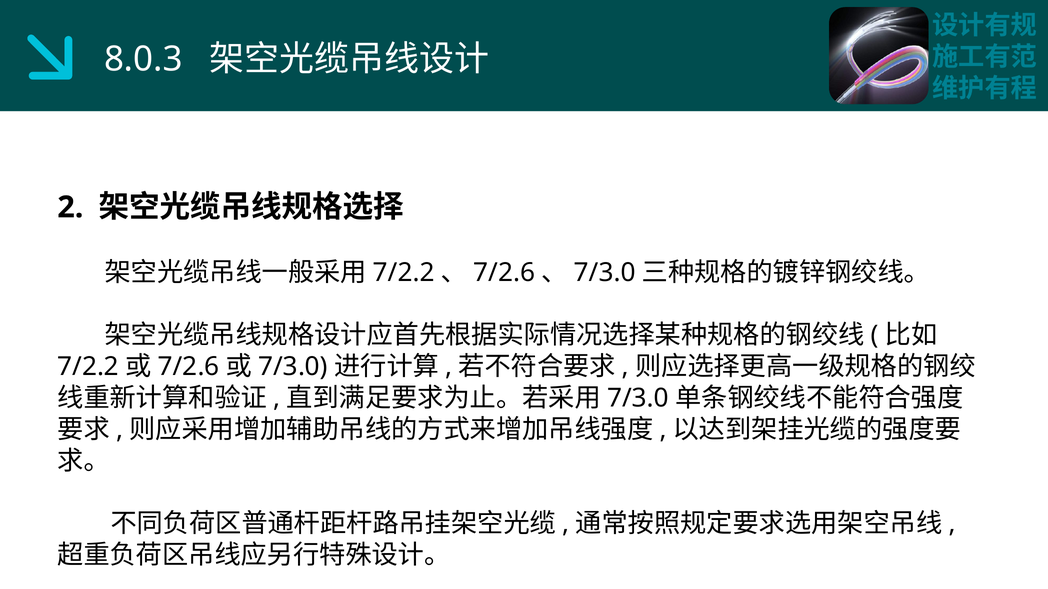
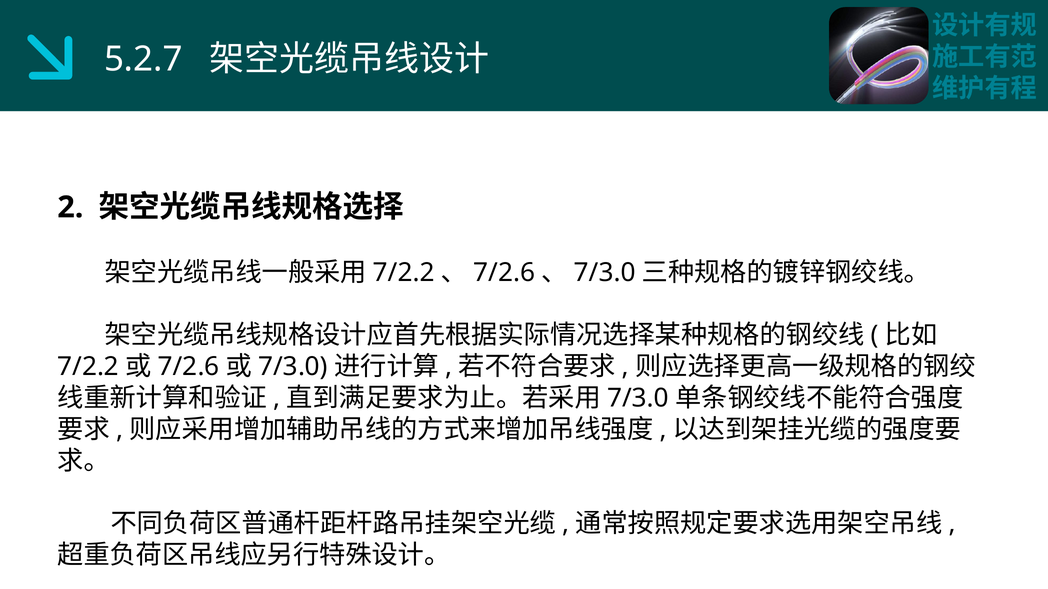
8.0.3: 8.0.3 -> 5.2.7 (143, 59)
